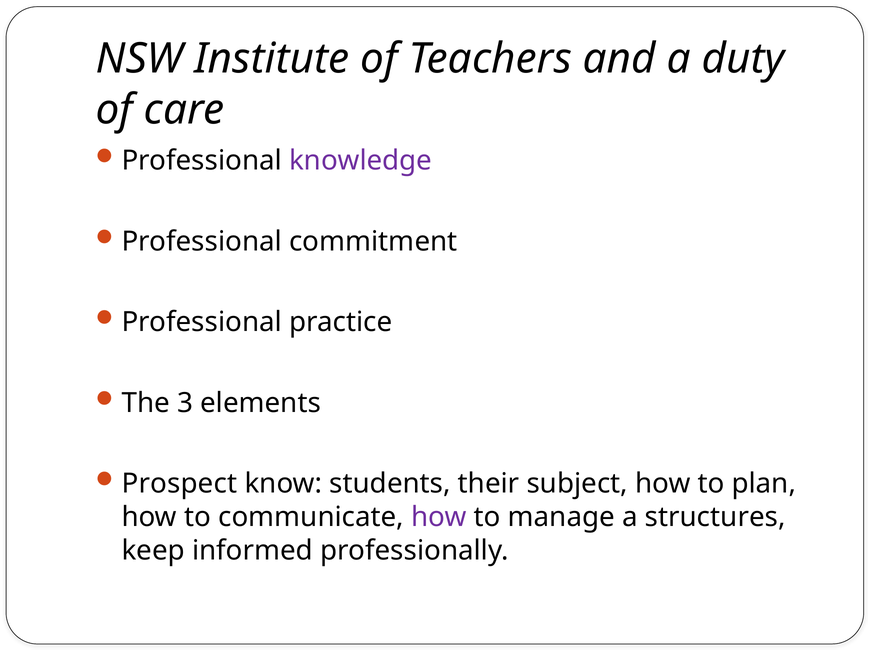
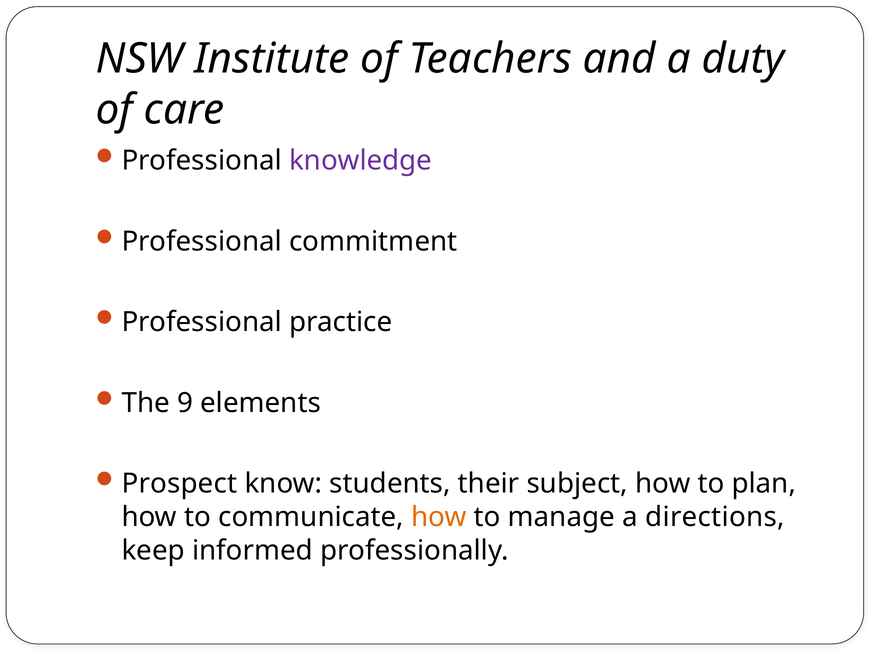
3: 3 -> 9 (185, 403)
how colour: purple -> orange (439, 517)
structures: structures -> directions (715, 517)
